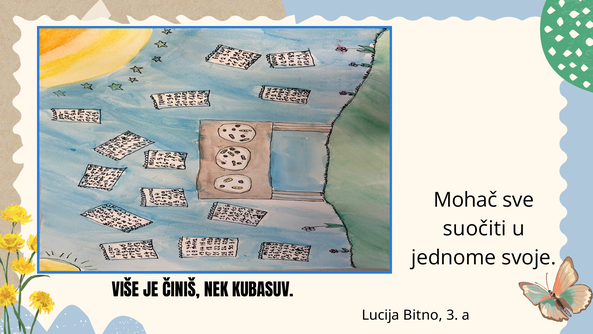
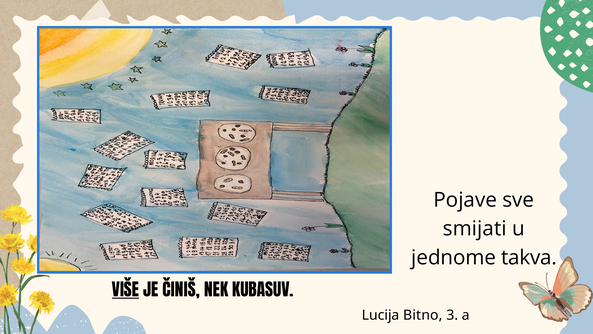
Mohač: Mohač -> Pojave (465, 200)
suočiti: suočiti -> smijati (475, 228)
svoje: svoje -> takva (529, 257)
VIŠE underline: none -> present (125, 290)
